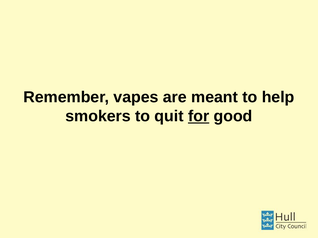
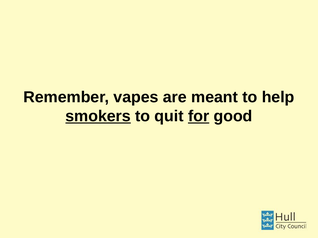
smokers underline: none -> present (98, 116)
